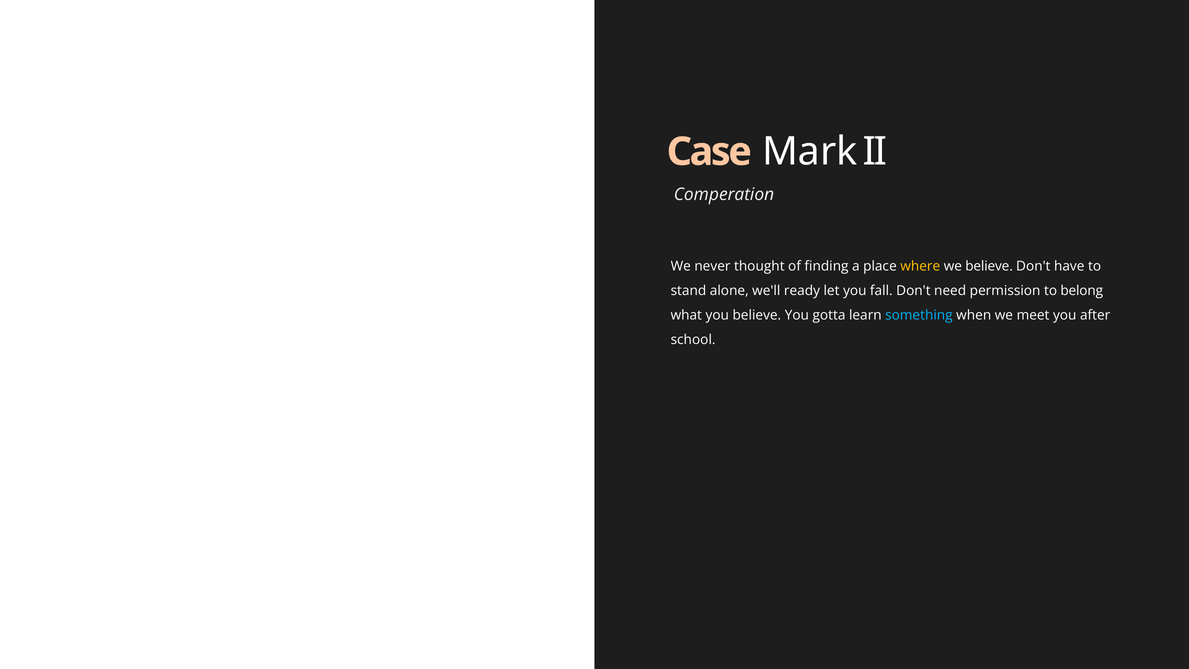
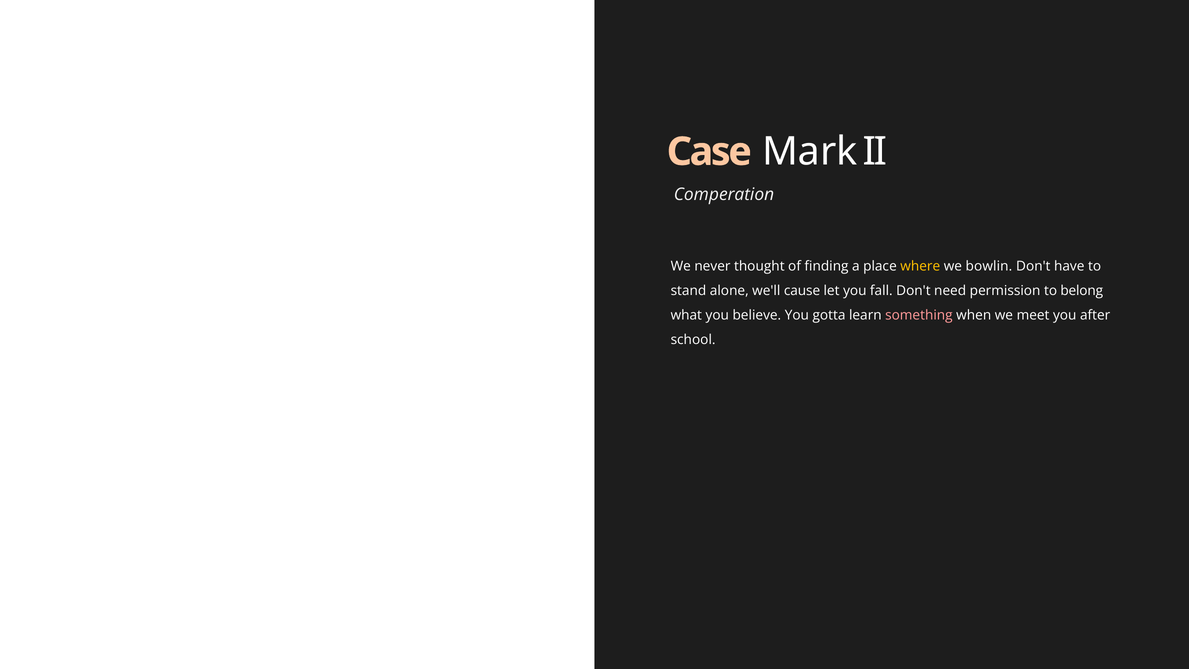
we believe: believe -> bowlin (989, 266)
ready: ready -> cause (802, 291)
something colour: light blue -> pink (919, 315)
